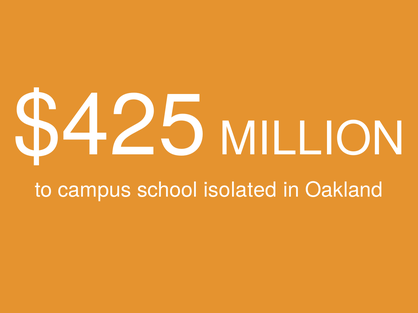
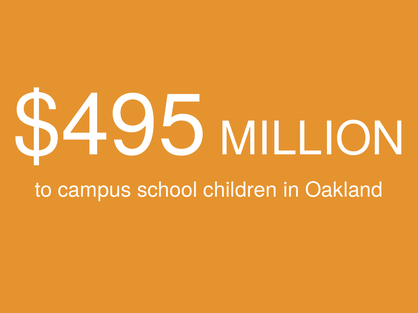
$425: $425 -> $495 (110, 126)
isolated: isolated -> children (240, 190)
